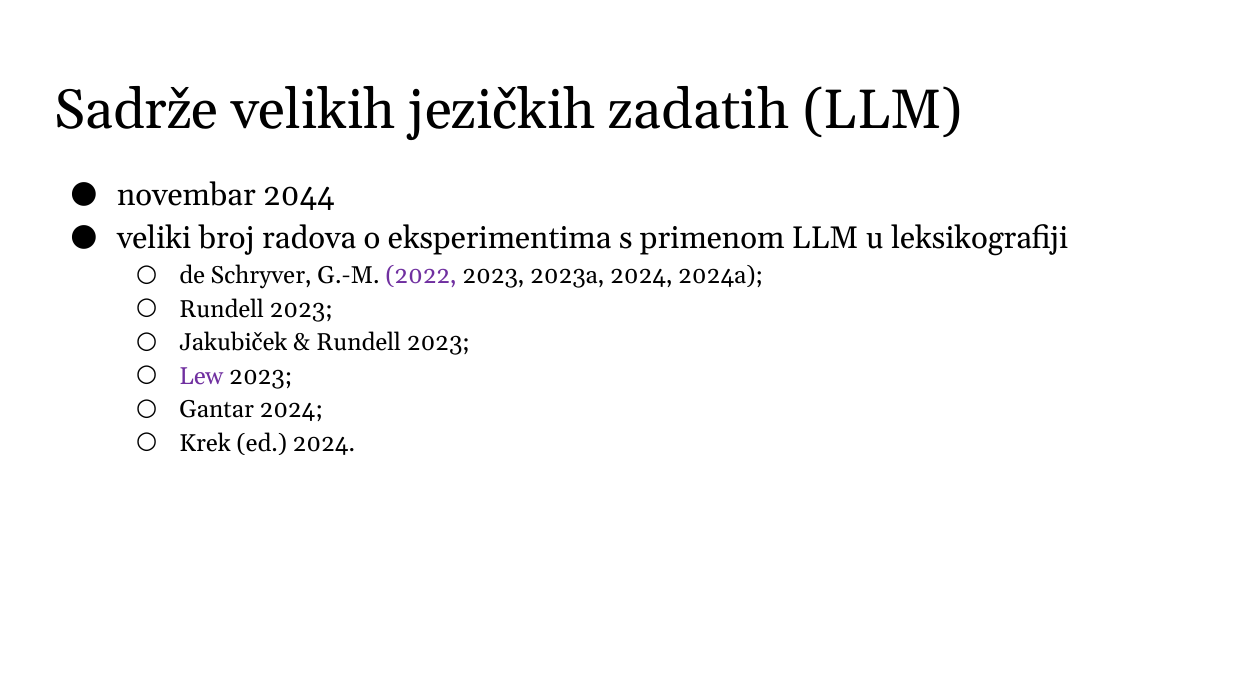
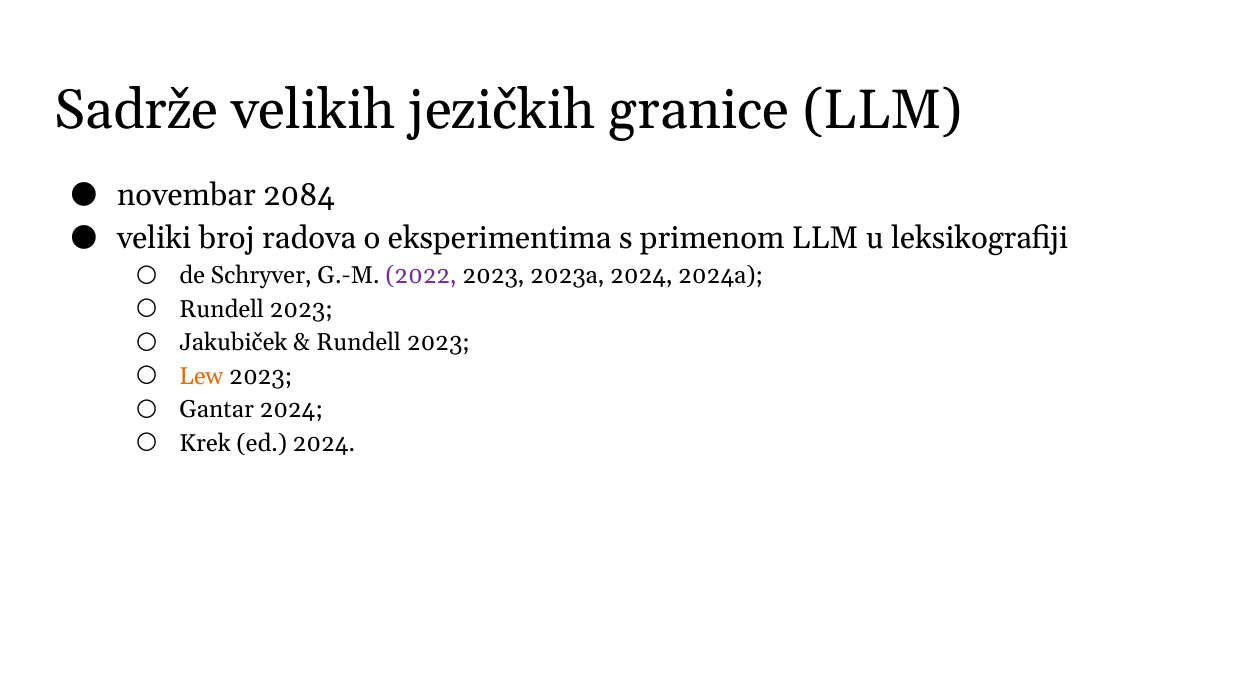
zadatih: zadatih -> granice (699, 110)
2044: 2044 -> 2084 (299, 196)
Lew colour: purple -> orange (201, 376)
